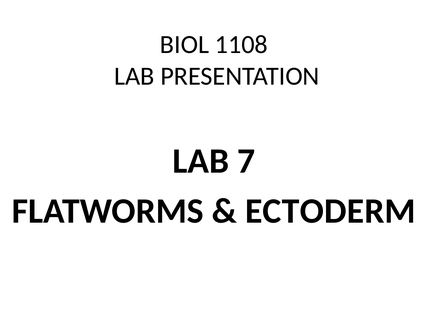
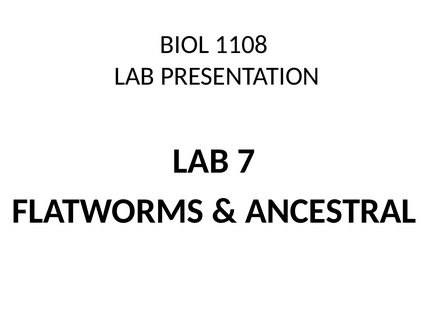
ECTODERM: ECTODERM -> ANCESTRAL (331, 211)
